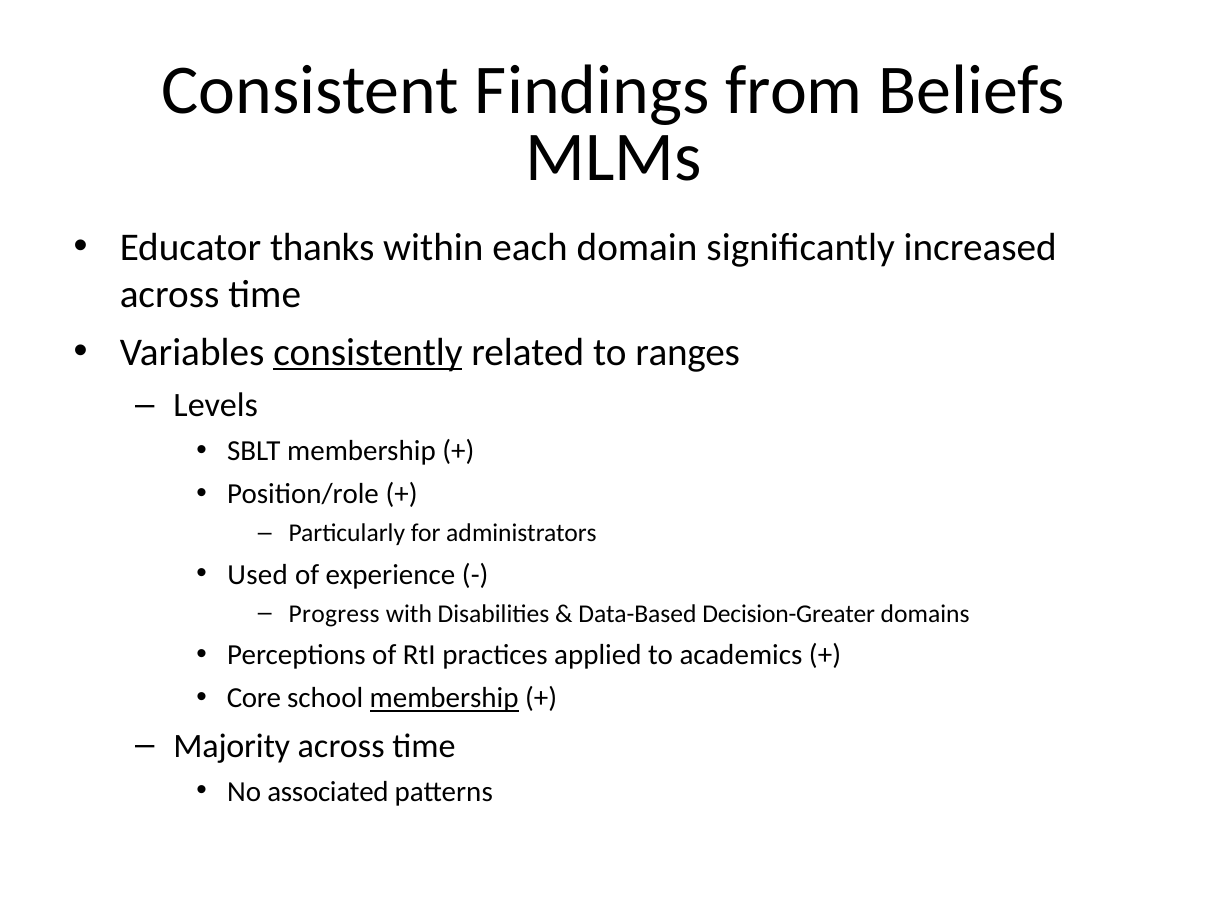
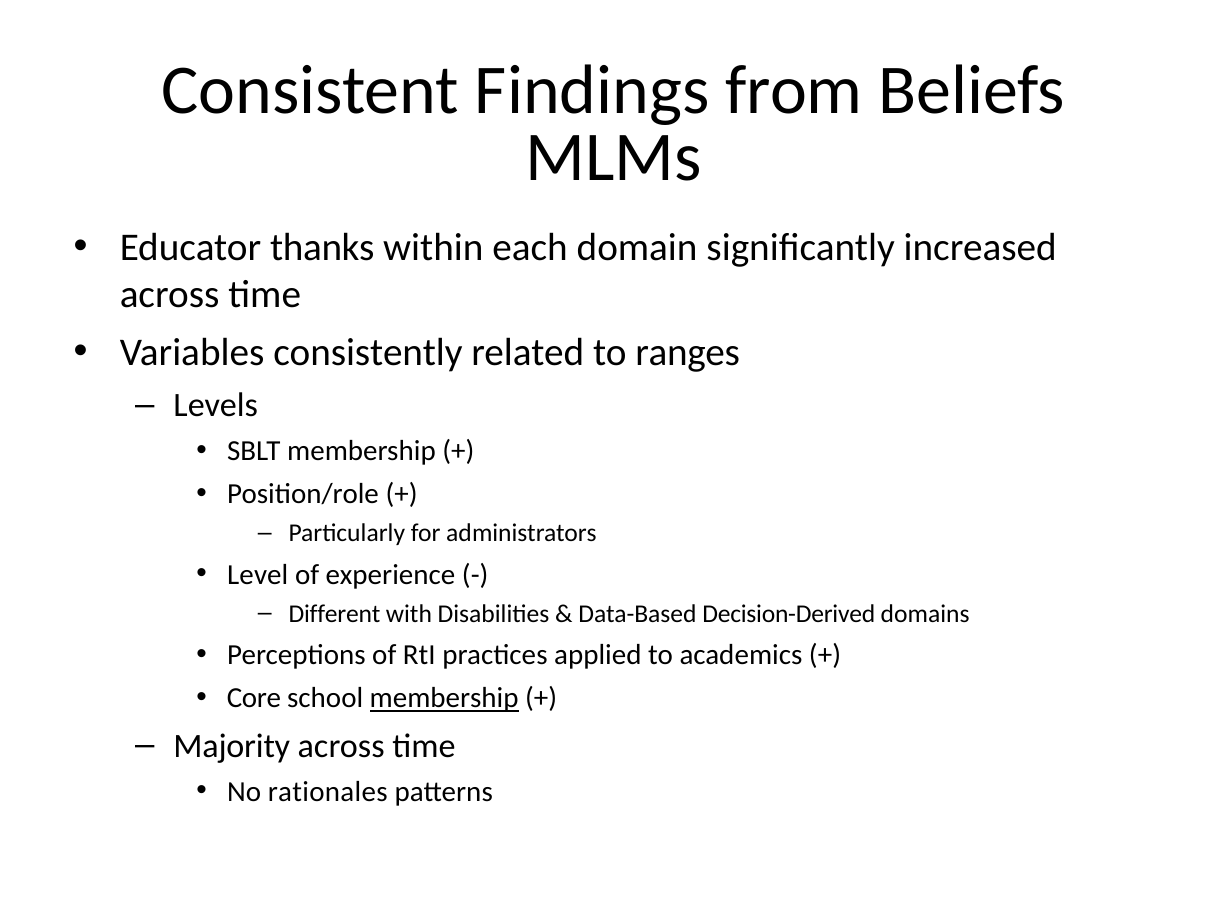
consistently underline: present -> none (368, 352)
Used: Used -> Level (258, 575)
Progress: Progress -> Different (334, 614)
Decision-Greater: Decision-Greater -> Decision-Derived (789, 614)
associated: associated -> rationales (328, 792)
